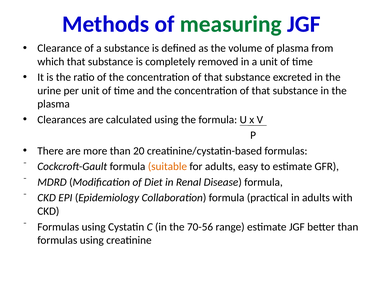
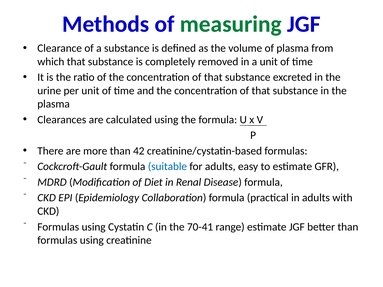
20: 20 -> 42 (139, 151)
suitable colour: orange -> blue (167, 167)
70-56: 70-56 -> 70-41 (200, 227)
